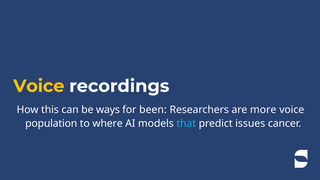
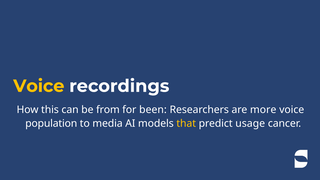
ways: ways -> from (108, 110)
where: where -> media (108, 123)
that colour: light blue -> yellow (186, 123)
issues: issues -> usage (250, 123)
